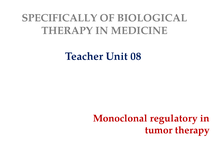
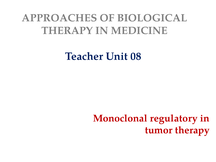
SPECIFICALLY: SPECIFICALLY -> APPROACHES (59, 18)
